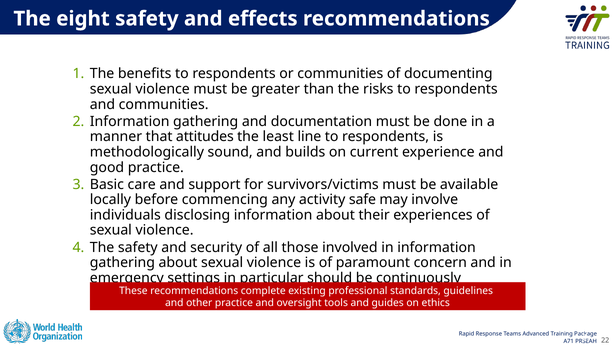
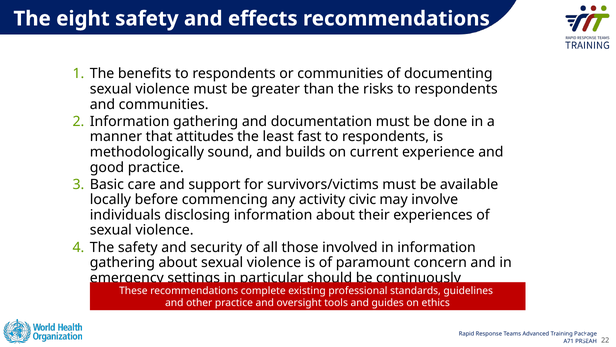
line: line -> fast (309, 137)
safe: safe -> civic (362, 200)
